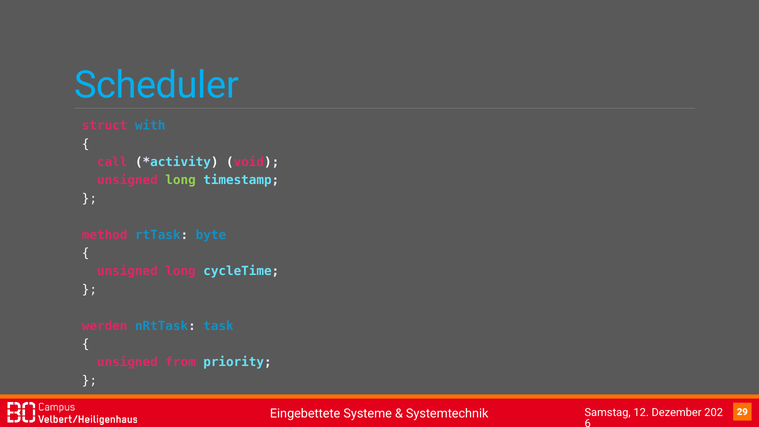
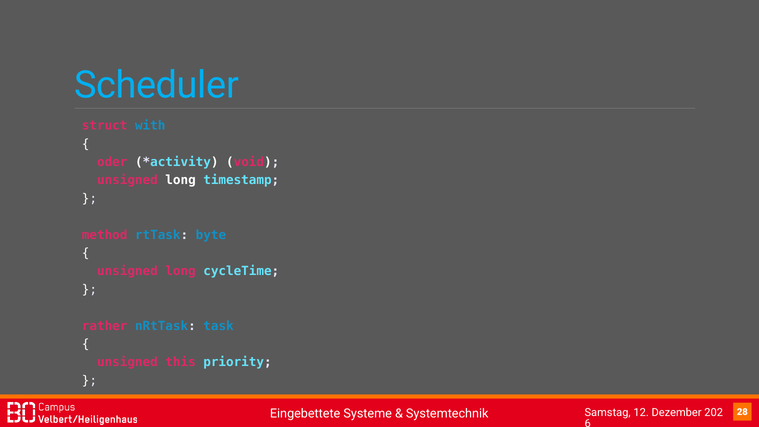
call: call -> oder (112, 162)
long colour: light green -> white (181, 180)
werden: werden -> rather (105, 326)
from: from -> this (181, 362)
29: 29 -> 28 (742, 412)
